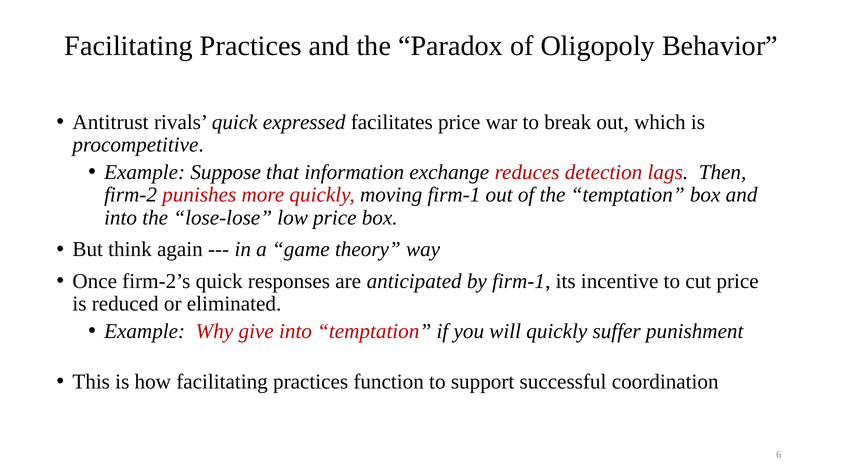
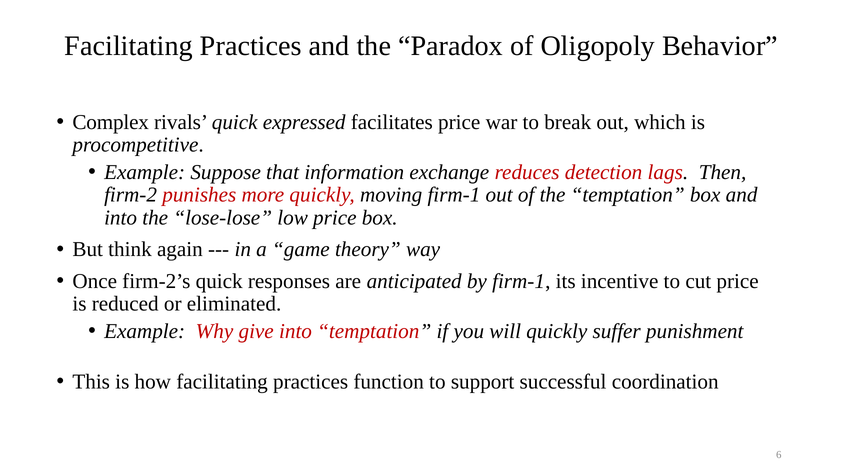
Antitrust: Antitrust -> Complex (111, 122)
